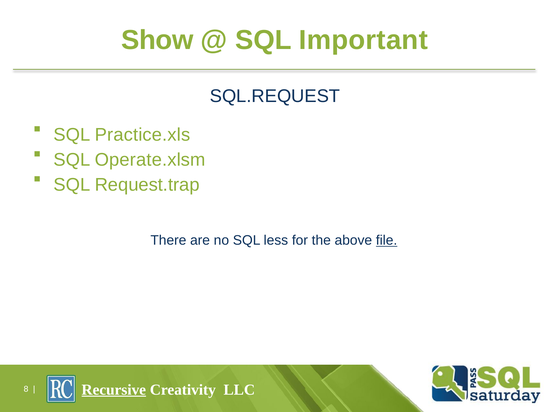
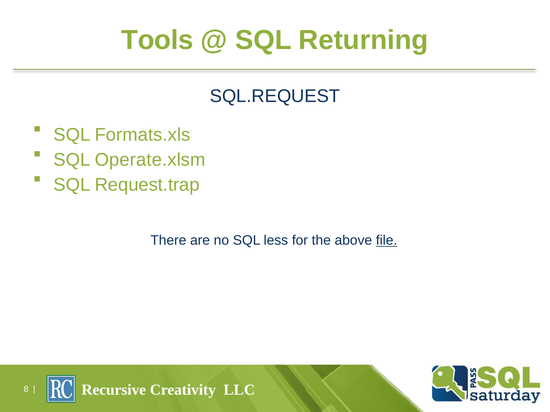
Show: Show -> Tools (157, 40)
Important: Important -> Returning (364, 40)
Practice.xls: Practice.xls -> Formats.xls (143, 135)
Recursive underline: present -> none (114, 390)
